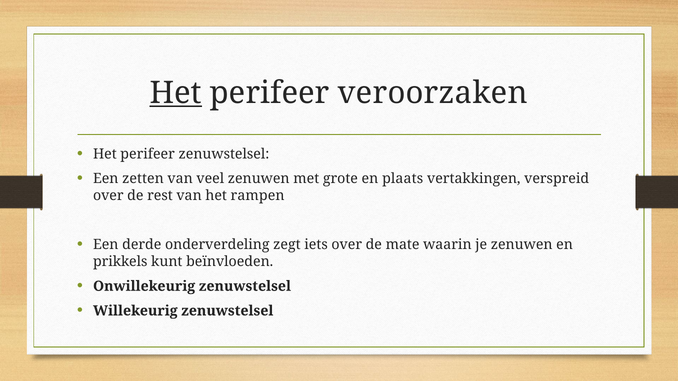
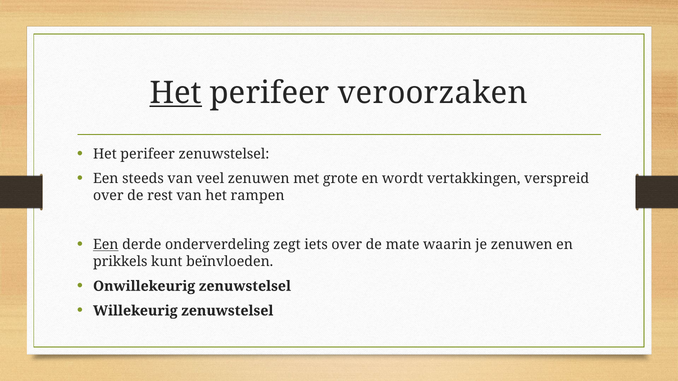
zetten: zetten -> steeds (143, 179)
plaats: plaats -> wordt (403, 179)
Een underline: none -> present (106, 245)
